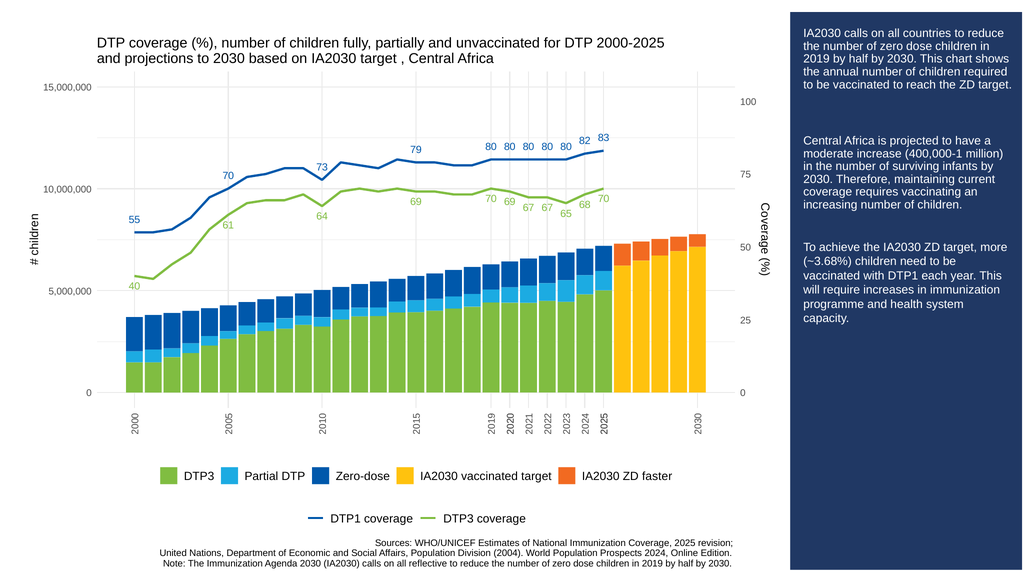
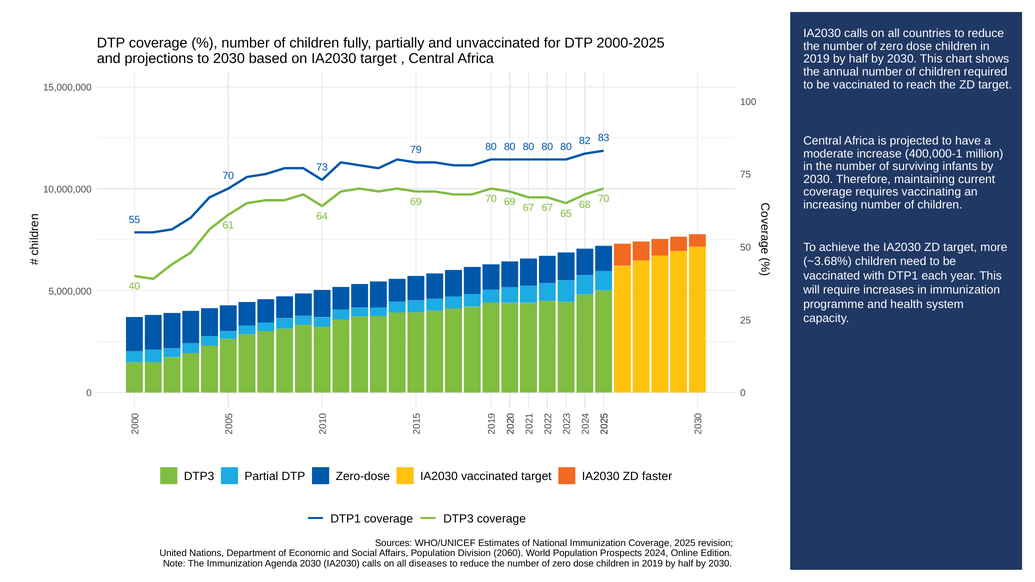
2004: 2004 -> 2060 (508, 554)
reflective: reflective -> diseases (428, 564)
